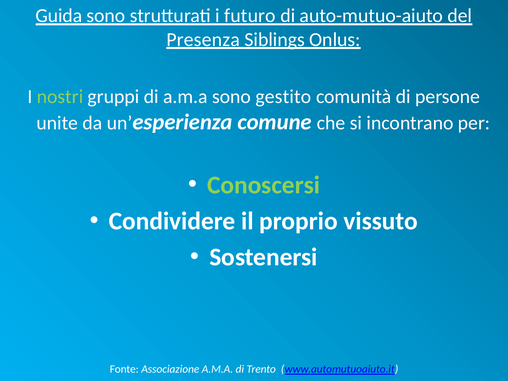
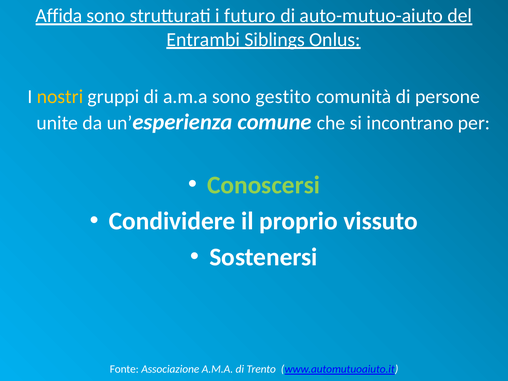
Guida: Guida -> Affida (59, 16)
Presenza: Presenza -> Entrambi (203, 39)
nostri colour: light green -> yellow (60, 97)
